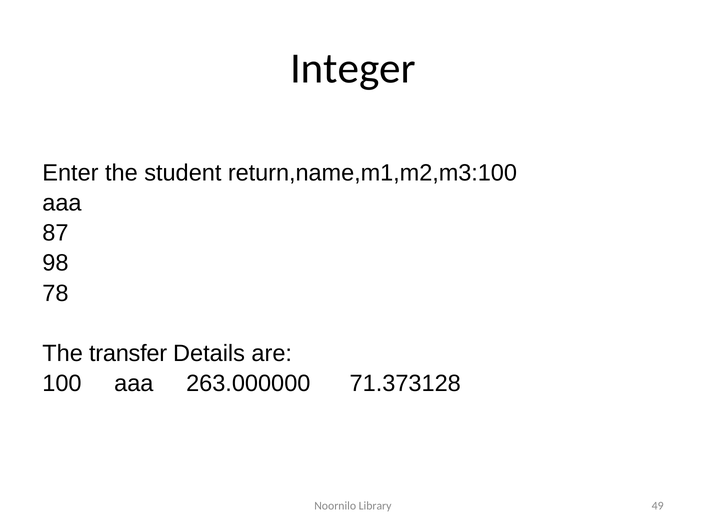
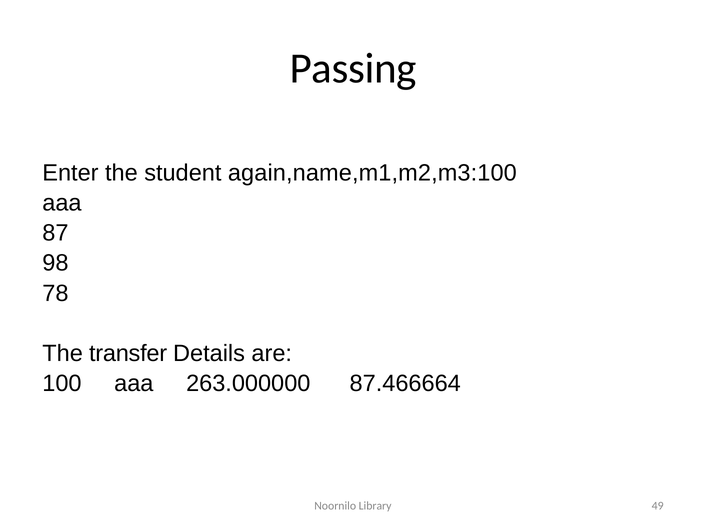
Integer: Integer -> Passing (353, 68)
return,name,m1,m2,m3:100: return,name,m1,m2,m3:100 -> again,name,m1,m2,m3:100 (372, 173)
71.373128: 71.373128 -> 87.466664 (405, 383)
